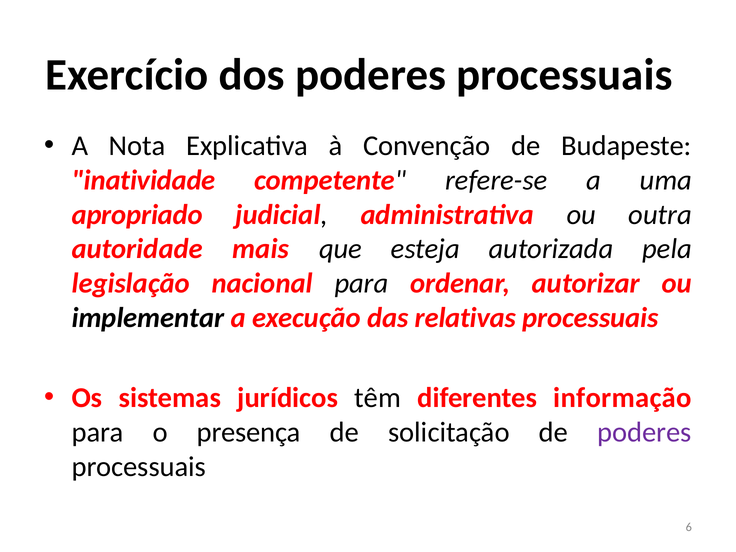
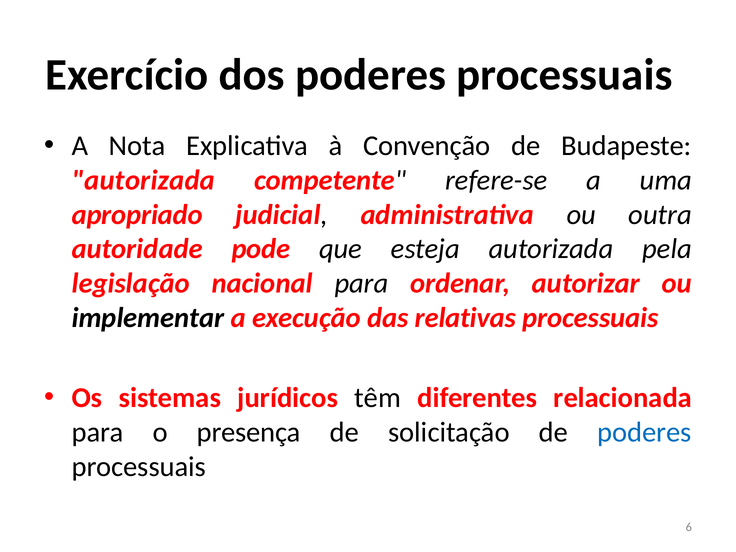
inatividade: inatividade -> autorizada (143, 180)
mais: mais -> pode (261, 249)
informação: informação -> relacionada (623, 398)
poderes colour: purple -> blue (644, 432)
